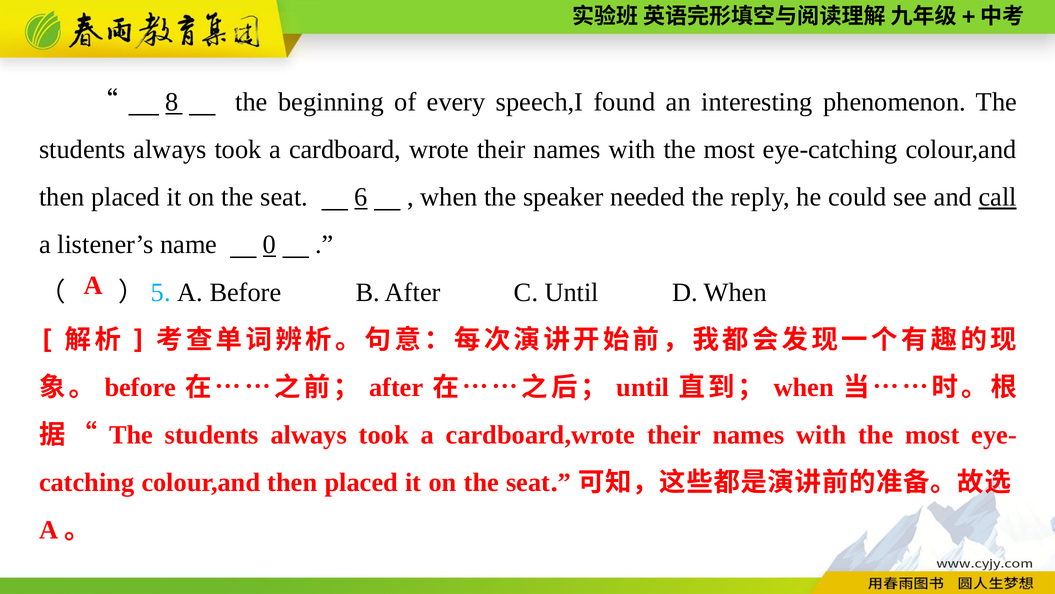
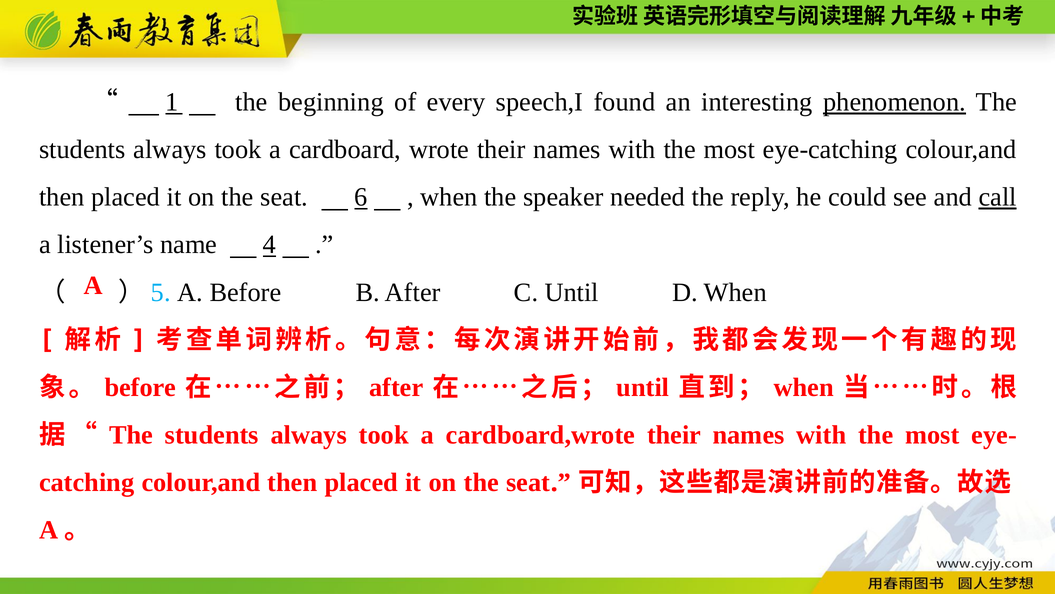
8: 8 -> 1 (172, 102)
phenomenon underline: none -> present (895, 102)
0: 0 -> 4 (270, 245)
